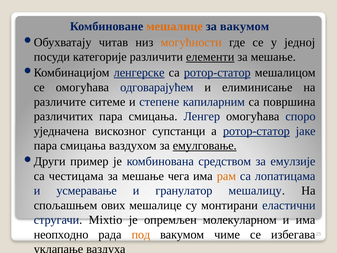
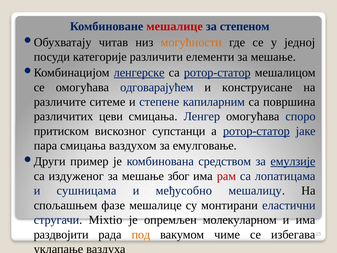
мешалице colour: orange -> red (175, 26)
за вакумом: вакумом -> степеном (245, 26)
елементи underline: present -> none (210, 57)
елиминисање: елиминисање -> конструисане (257, 87)
различитих пара: пара -> цеви (111, 116)
уједначена: уједначена -> притиском (61, 131)
емулговање underline: present -> none (205, 146)
емулзије underline: none -> present (293, 161)
честицама: честицама -> издуженог (76, 176)
чега: чега -> због (179, 176)
рам colour: orange -> red (226, 176)
усмеравање: усмеравање -> сушницама (86, 190)
гранулатор: гранулатор -> међусобно (184, 190)
ових: ових -> фазе (113, 205)
неопходно: неопходно -> раздвојити (61, 234)
